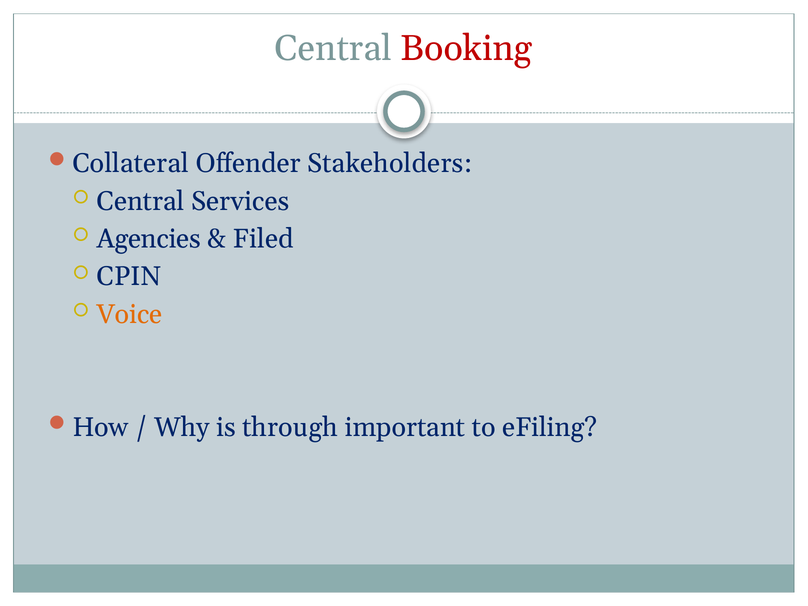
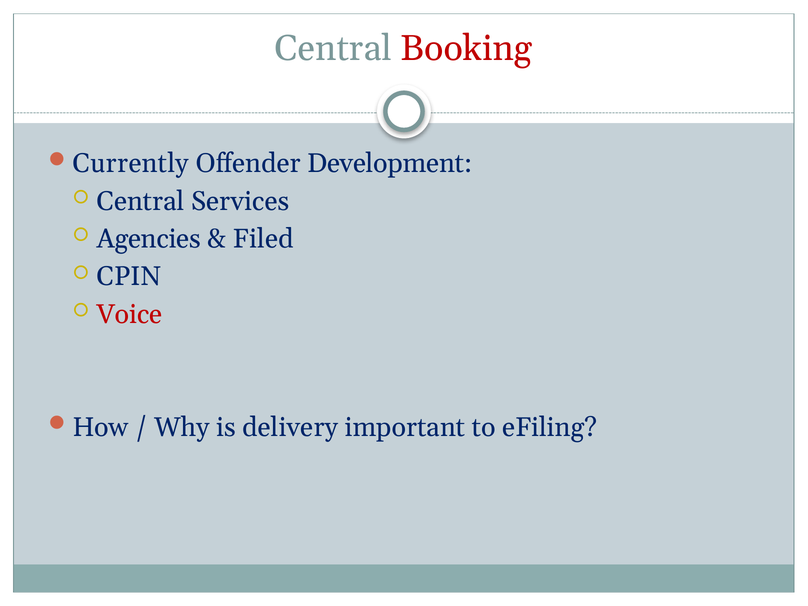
Collateral: Collateral -> Currently (131, 163)
Stakeholders: Stakeholders -> Development (390, 163)
Voice colour: orange -> red (130, 314)
through: through -> delivery (290, 427)
